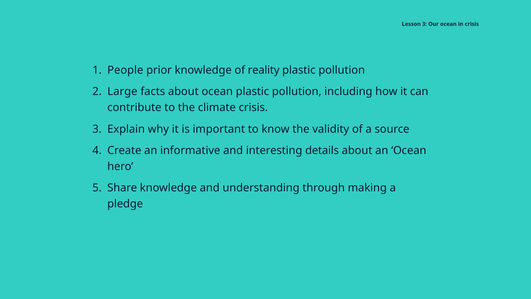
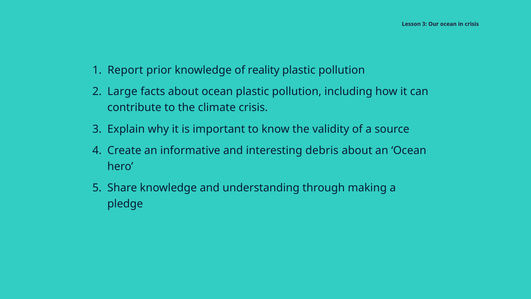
People: People -> Report (125, 70)
details: details -> debris (322, 150)
